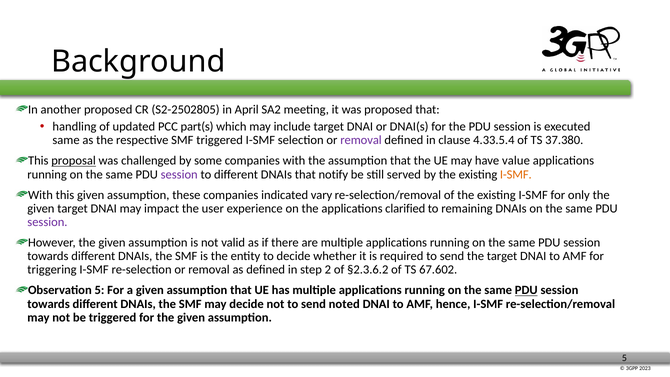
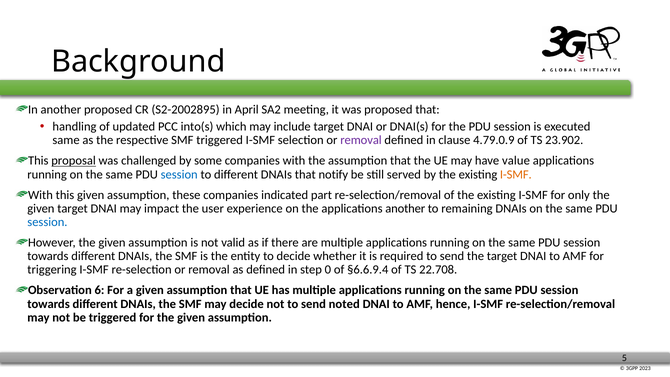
S2-2502805: S2-2502805 -> S2-2002895 (186, 110)
part(s: part(s -> into(s (197, 127)
4.33.5.4: 4.33.5.4 -> 4.79.0.9 (494, 140)
37.380: 37.380 -> 23.902 (564, 140)
session colour: purple -> blue (179, 174)
vary: vary -> part (321, 195)
applications clarified: clarified -> another (405, 208)
session colour: purple -> blue (47, 222)
2: 2 -> 0 (328, 270)
§2.3.6.2: §2.3.6.2 -> §6.6.9.4 (368, 270)
67.602: 67.602 -> 22.708 (438, 270)
Observation 5: 5 -> 6 (99, 290)
PDU underline: present -> none (526, 290)
